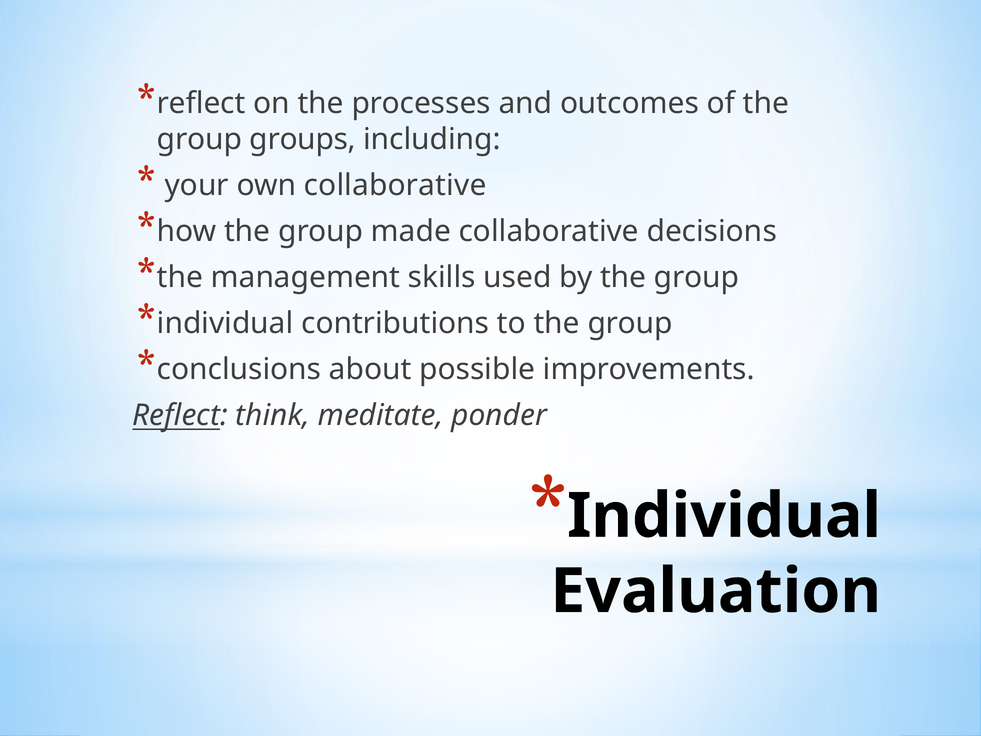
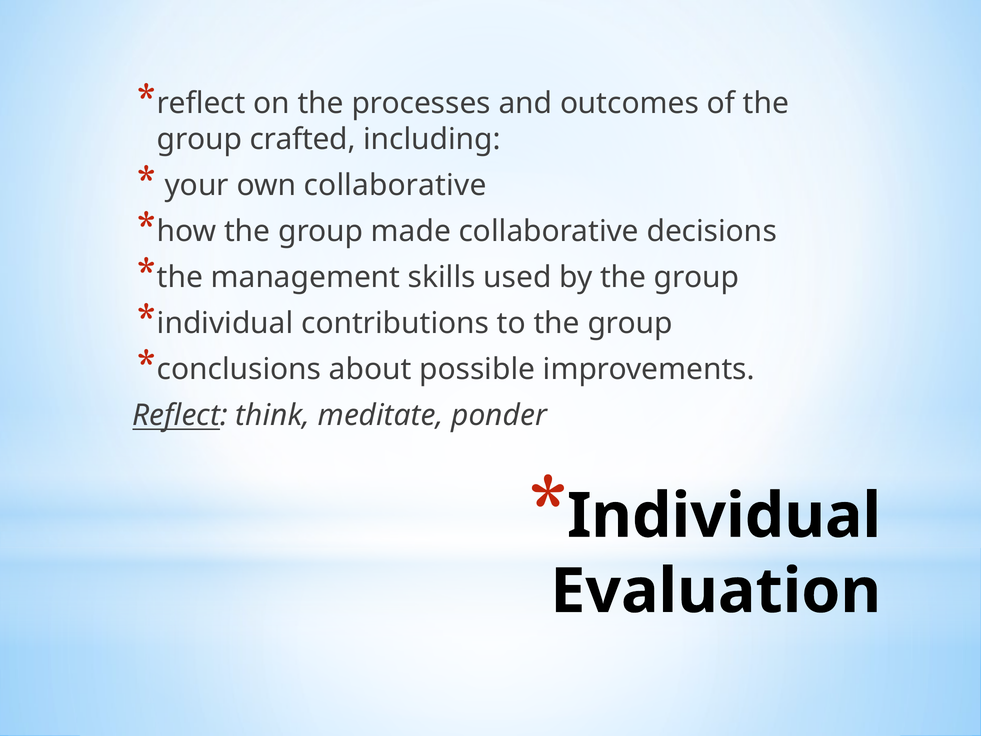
groups: groups -> crafted (303, 139)
